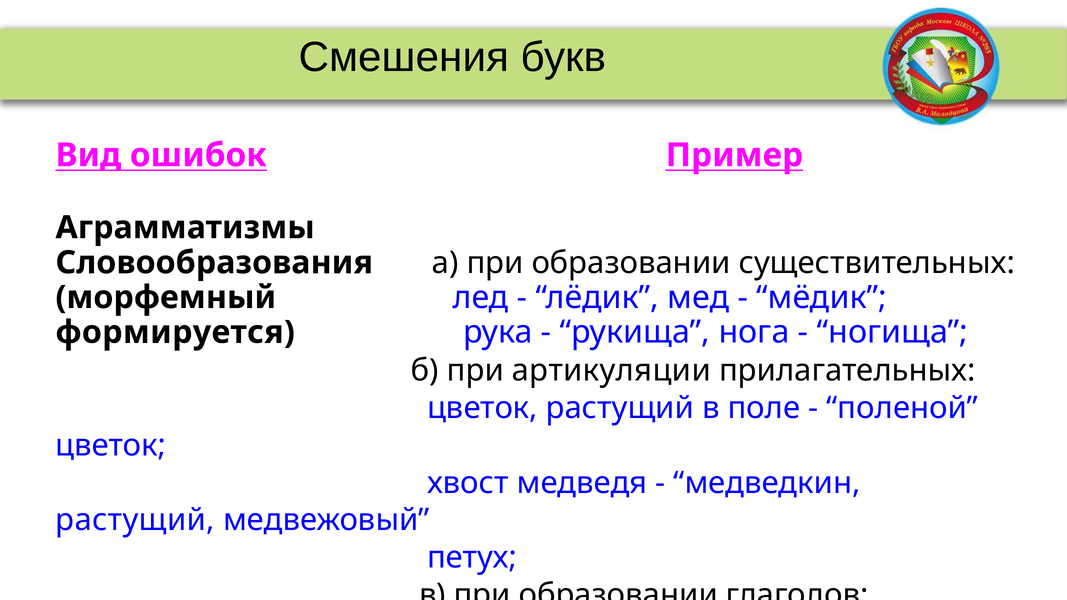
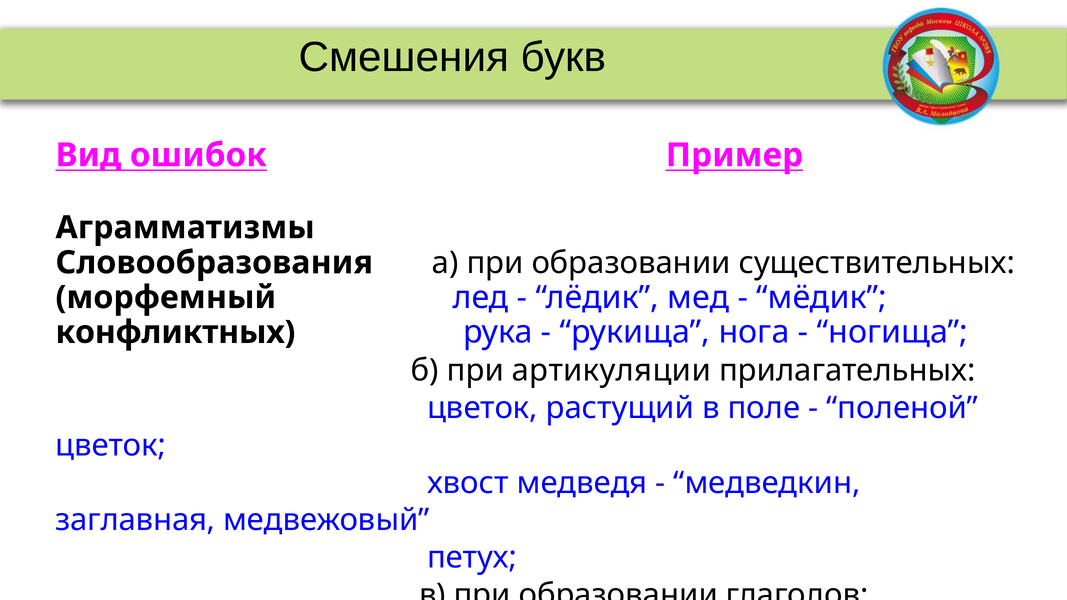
формируется: формируется -> конфликтных (175, 332)
растущий: растущий -> заглавная (135, 520)
